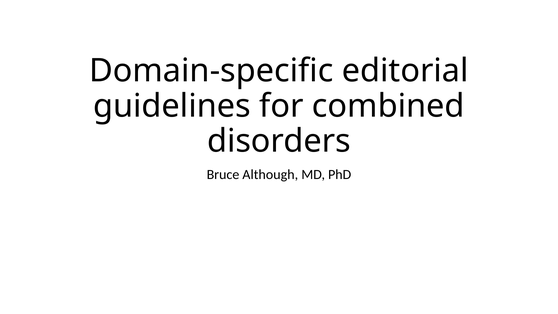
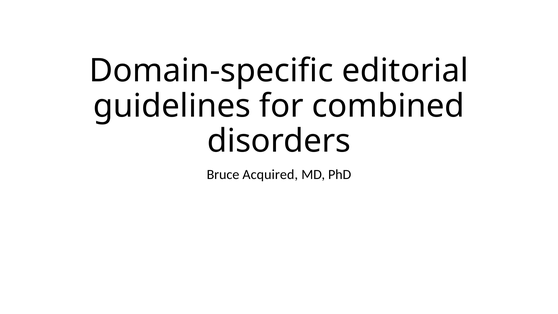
Although: Although -> Acquired (270, 174)
